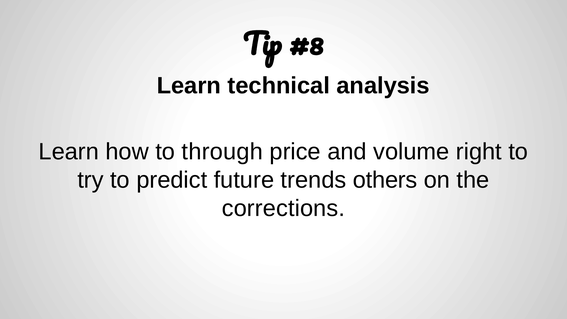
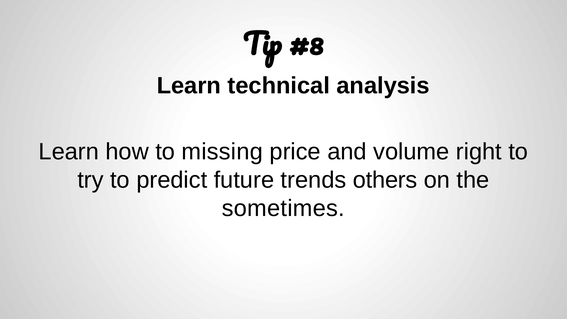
through: through -> missing (222, 152)
corrections: corrections -> sometimes (283, 208)
